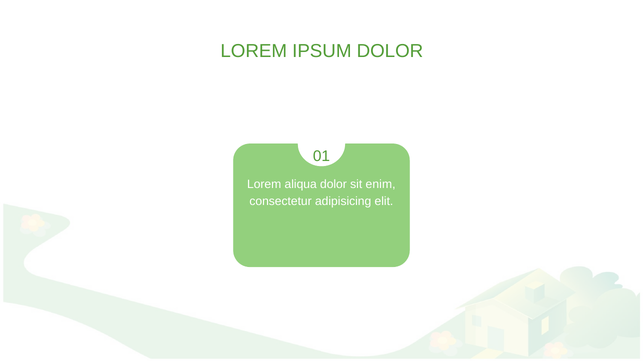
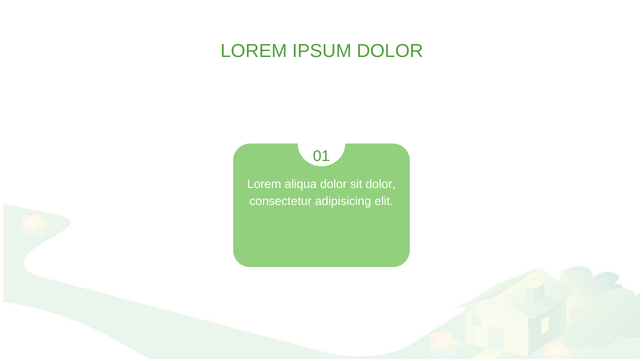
sit enim: enim -> dolor (381, 184)
